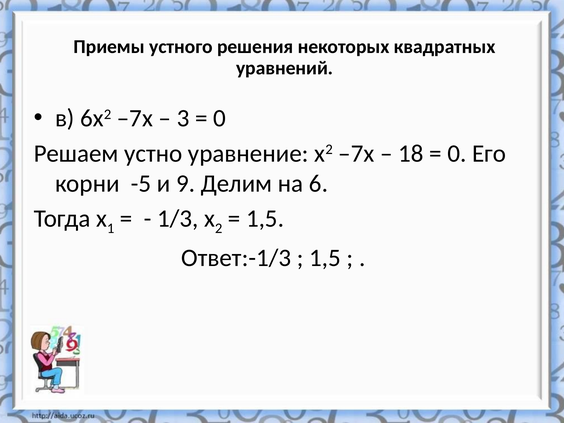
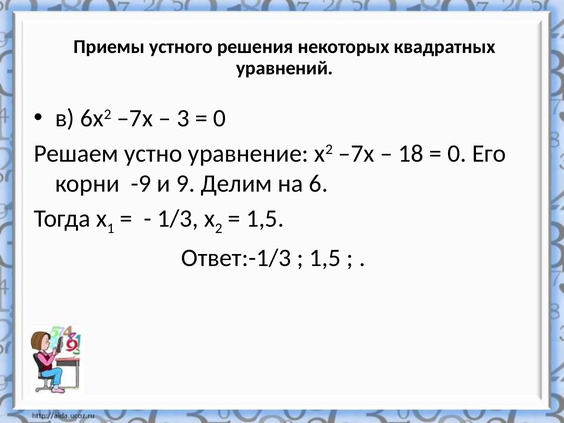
-5: -5 -> -9 (141, 184)
